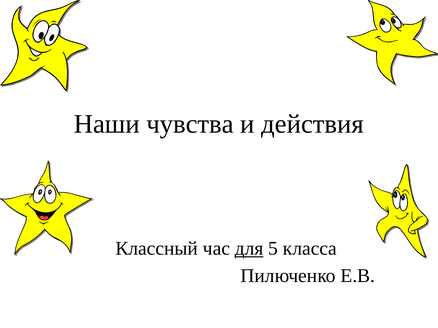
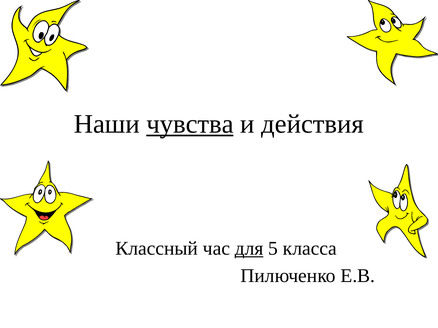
чувства underline: none -> present (190, 124)
